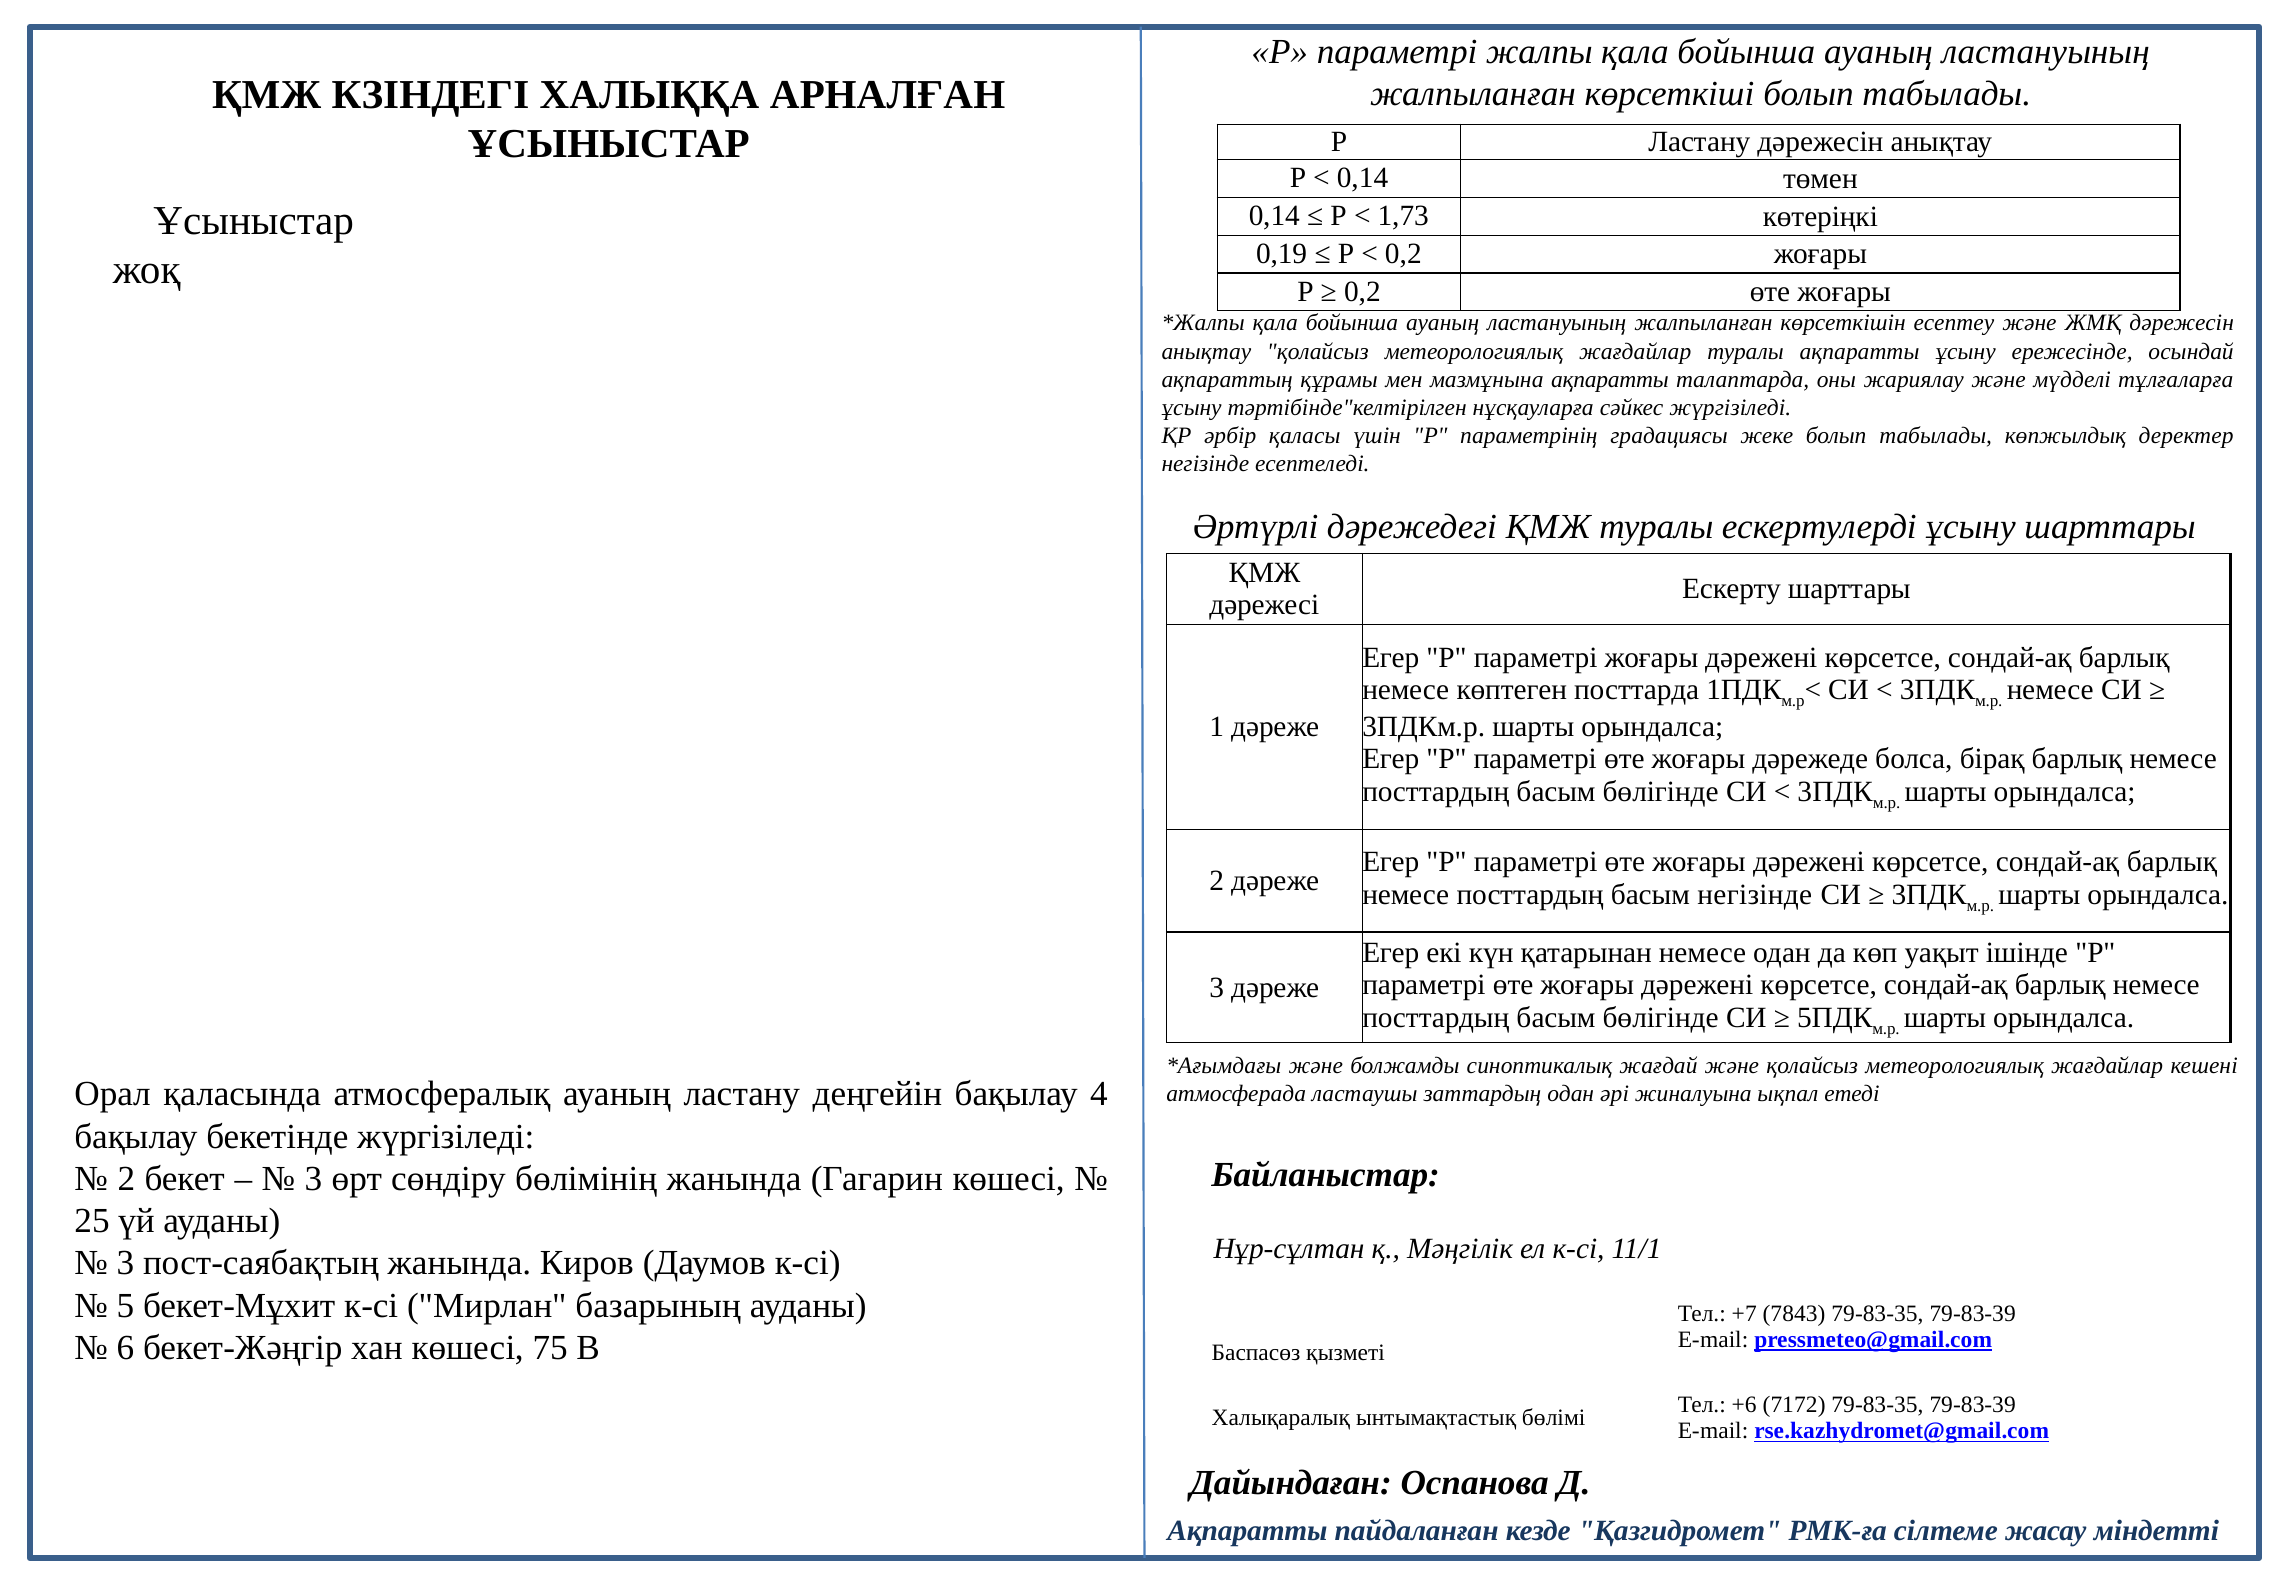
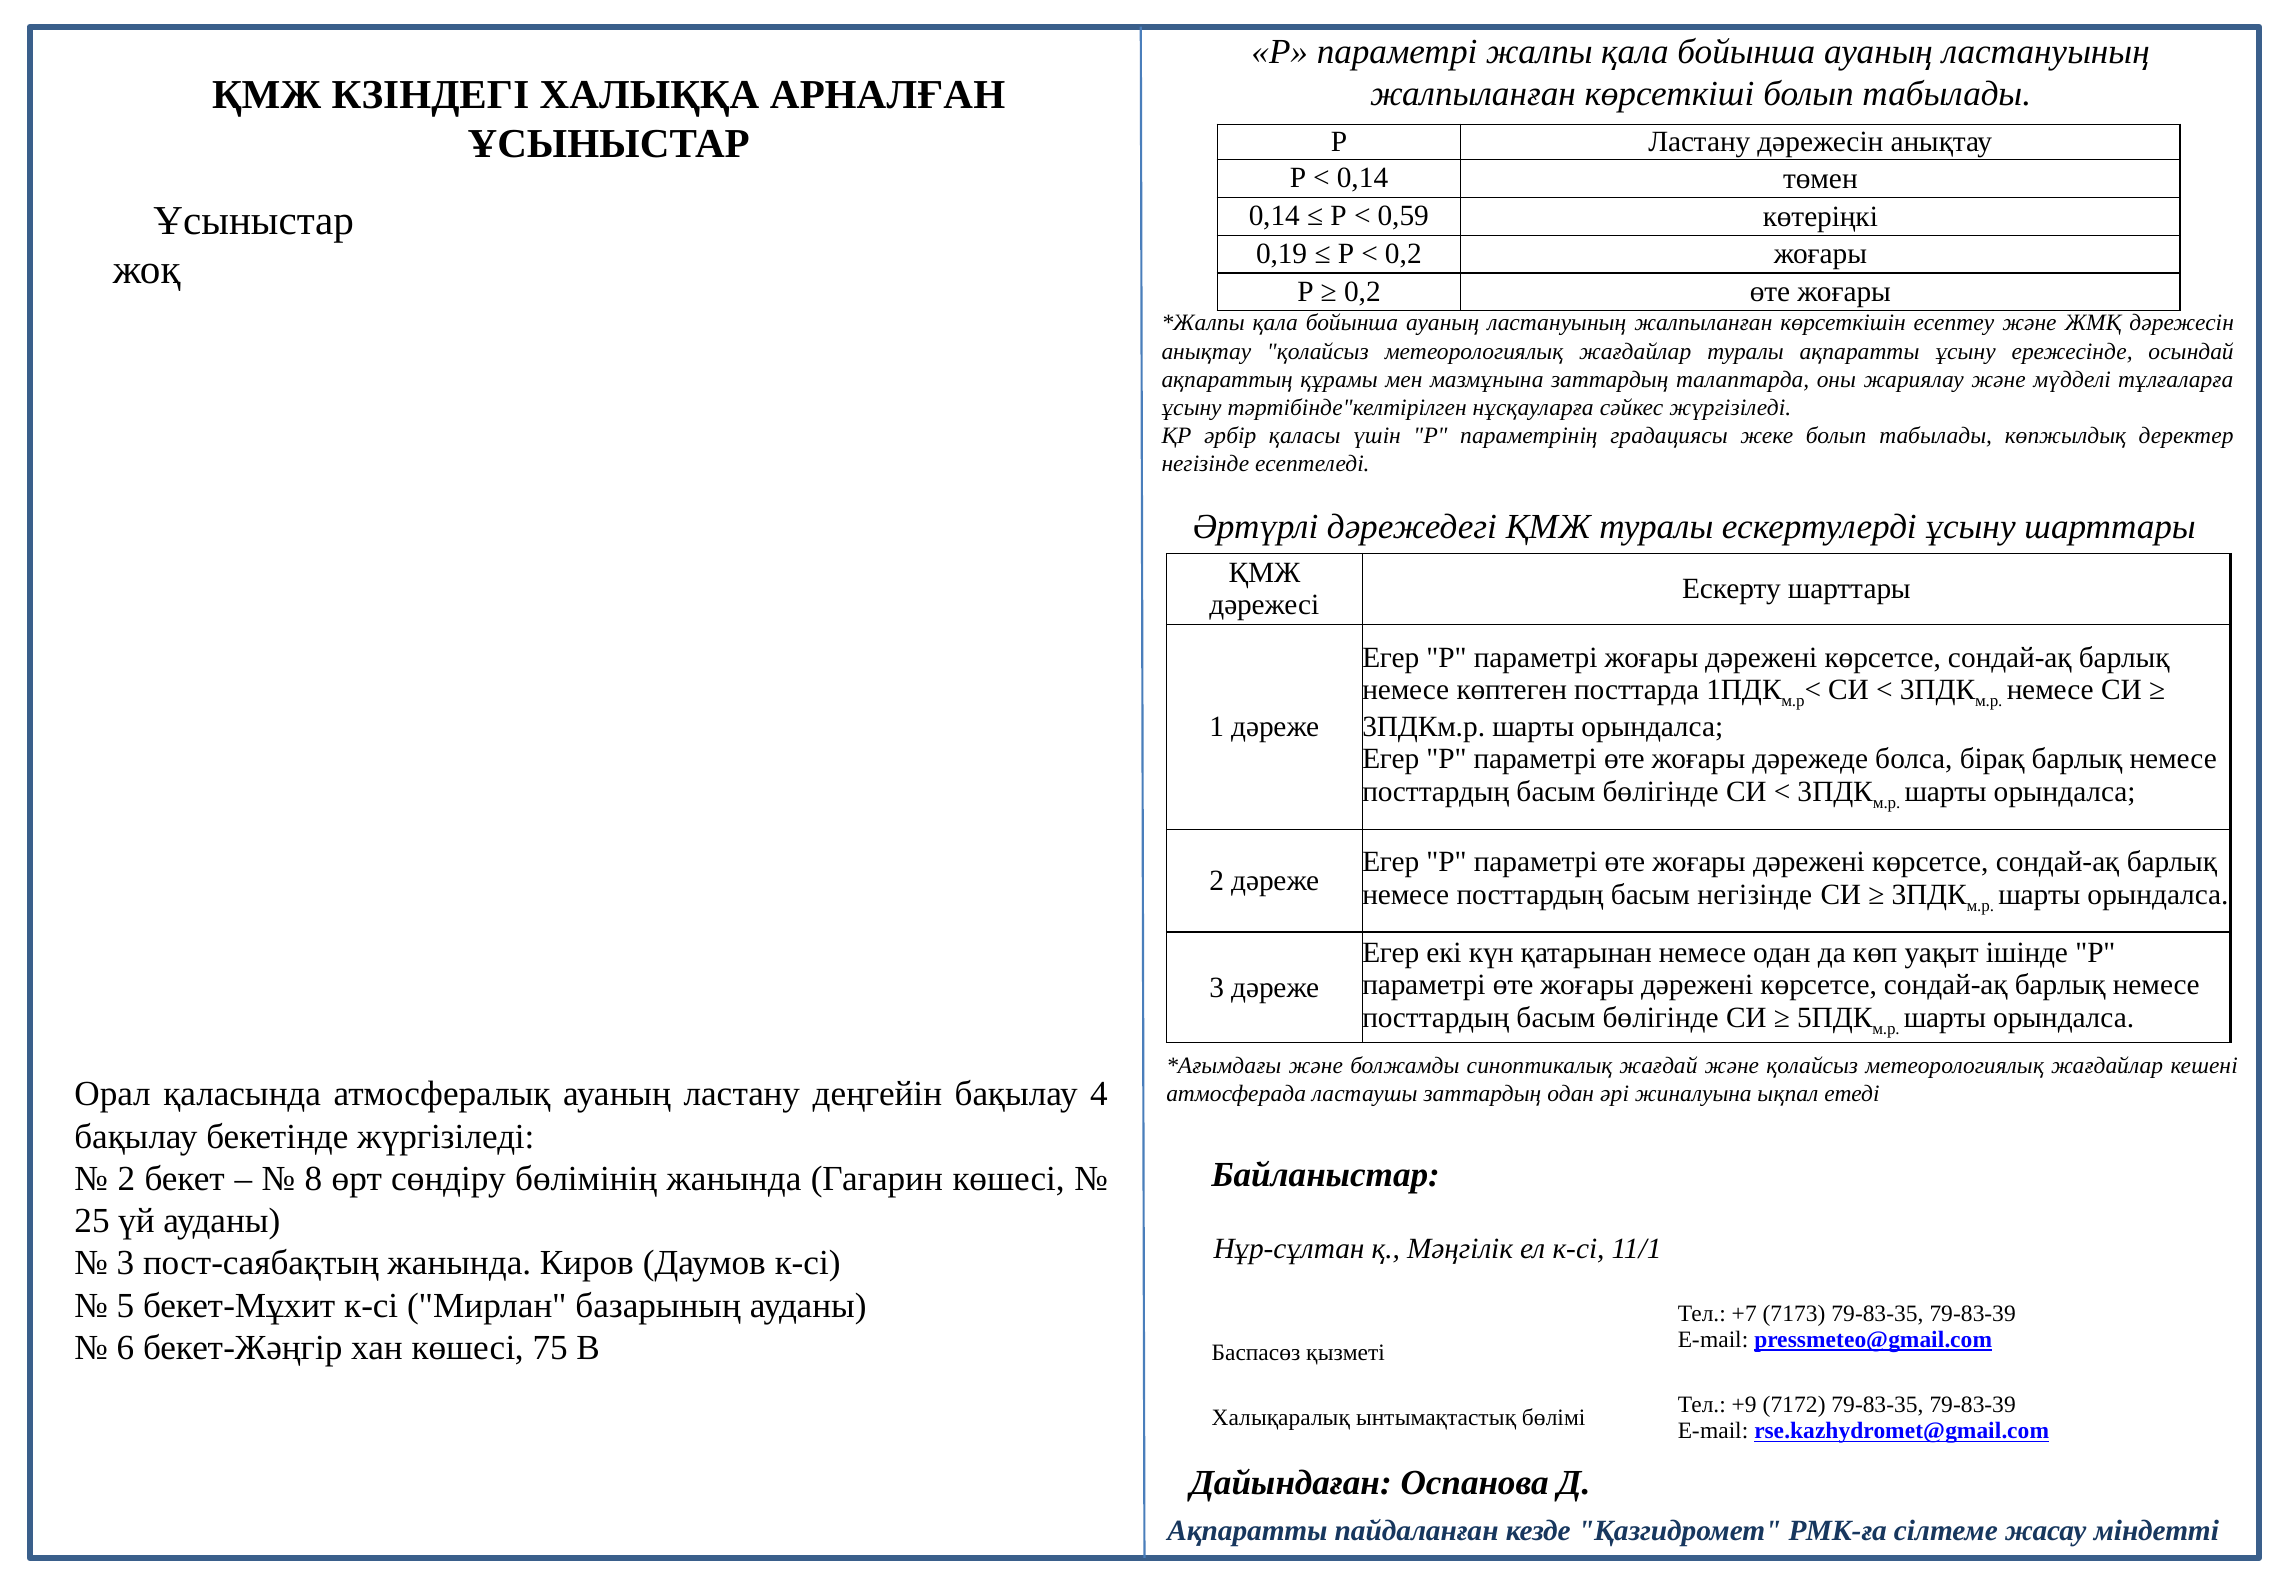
1,73: 1,73 -> 0,59 (1403, 216)
мазмұнына ақпаратты: ақпаратты -> заттардың (1610, 379)
3: 3 -> 8 (313, 1178)
7843: 7843 -> 7173 (1794, 1313)
+6: +6 -> +9 (1744, 1405)
